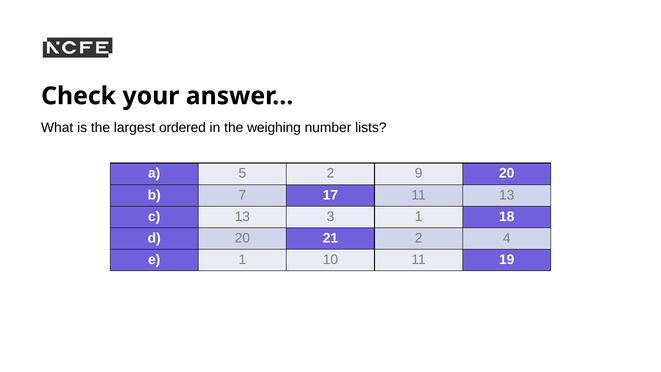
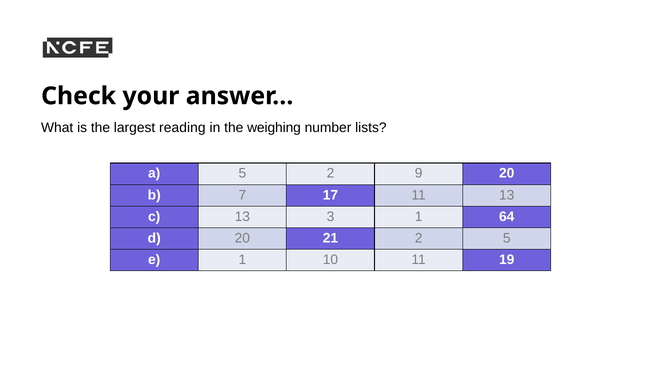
ordered: ordered -> reading (182, 128)
18: 18 -> 64 (507, 216)
2 4: 4 -> 5 (507, 238)
